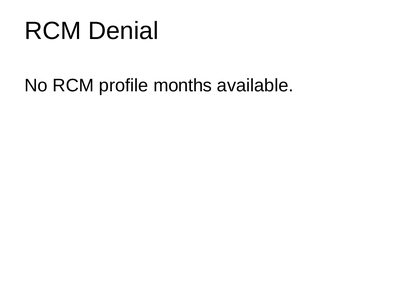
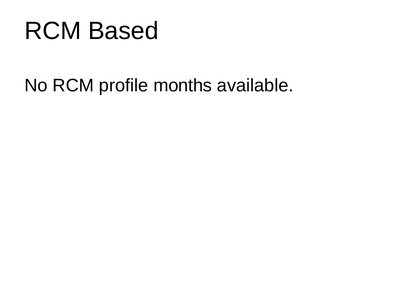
Denial: Denial -> Based (123, 31)
